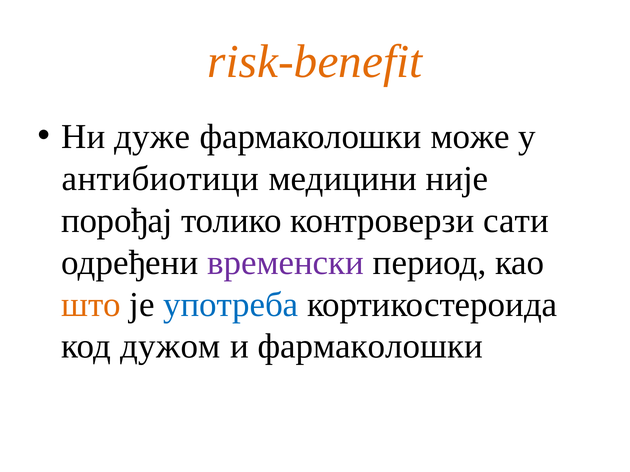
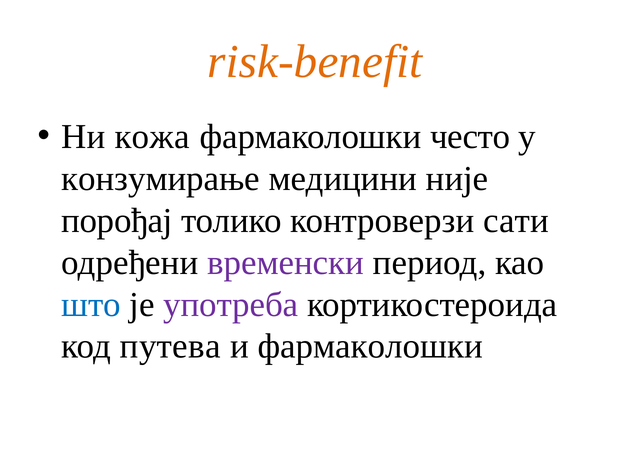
дуже: дуже -> кожа (152, 137)
може: може -> често (470, 137)
антибиотици: антибиотици -> конзумирање (161, 179)
што colour: orange -> blue (91, 305)
употреба colour: blue -> purple (231, 305)
дужом: дужом -> путева (170, 347)
